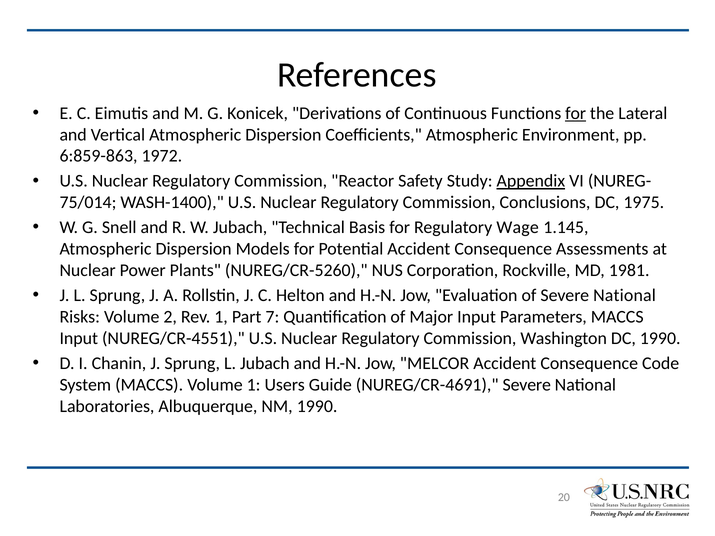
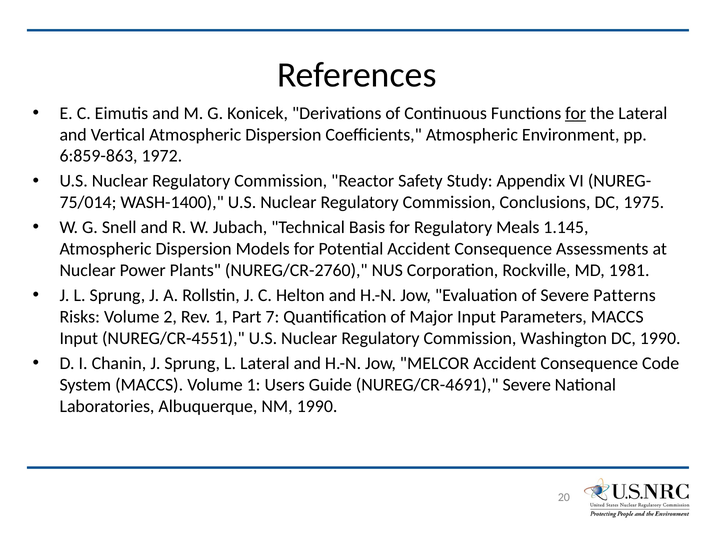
Appendix underline: present -> none (531, 181)
Wage: Wage -> Meals (518, 228)
NUREG/CR-5260: NUREG/CR-5260 -> NUREG/CR-2760 (296, 271)
of Severe National: National -> Patterns (625, 296)
L Jubach: Jubach -> Lateral (265, 364)
